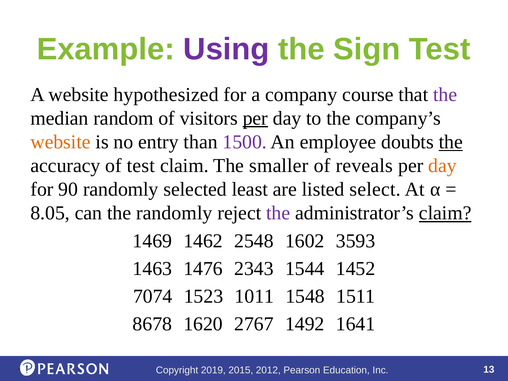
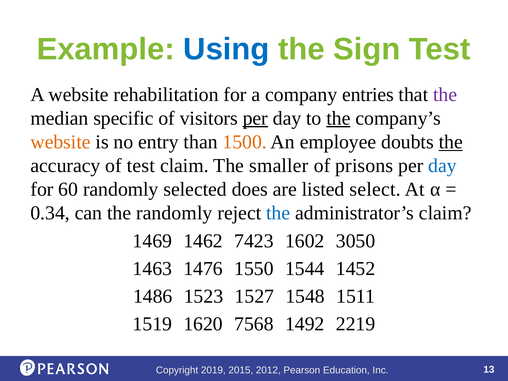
Using colour: purple -> blue (226, 49)
hypothesized: hypothesized -> rehabilitation (166, 95)
course: course -> entries (368, 95)
random: random -> specific (124, 118)
the underline: none -> present (338, 118)
1500 colour: purple -> orange (245, 142)
reveals: reveals -> prisons (364, 166)
day colour: orange -> blue (443, 166)
90: 90 -> 60 (68, 189)
least: least -> does (250, 189)
8.05: 8.05 -> 0.34 (50, 213)
the colour: purple -> blue (278, 213)
claim underline: present -> none (445, 213)
2548: 2548 -> 7423 (254, 241)
3593: 3593 -> 3050 (356, 241)
2343: 2343 -> 1550 (254, 268)
7074: 7074 -> 1486 (153, 296)
1011: 1011 -> 1527 (254, 296)
8678: 8678 -> 1519 (152, 324)
2767: 2767 -> 7568 (254, 324)
1641: 1641 -> 2219 (356, 324)
